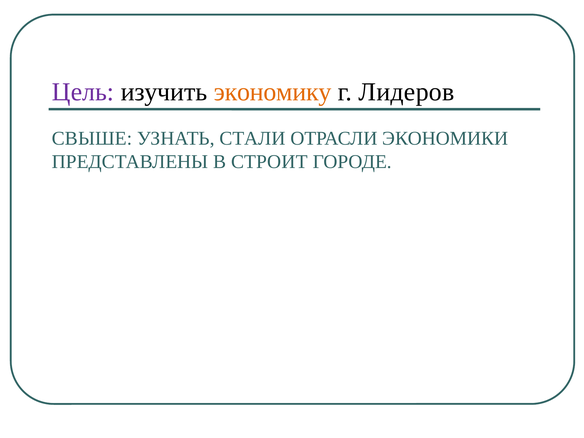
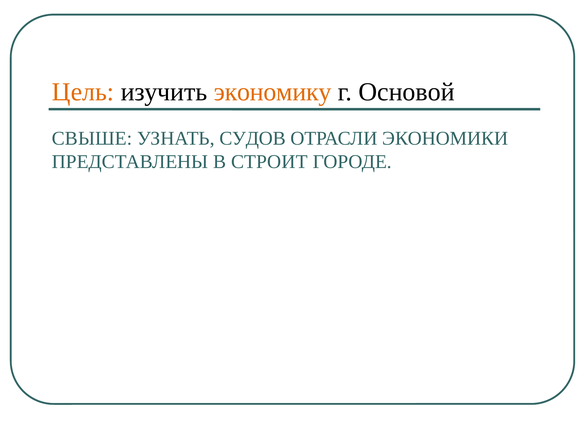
Цель colour: purple -> orange (83, 92)
Лидеров: Лидеров -> Основой (407, 92)
СТАЛИ: СТАЛИ -> СУДОВ (253, 138)
